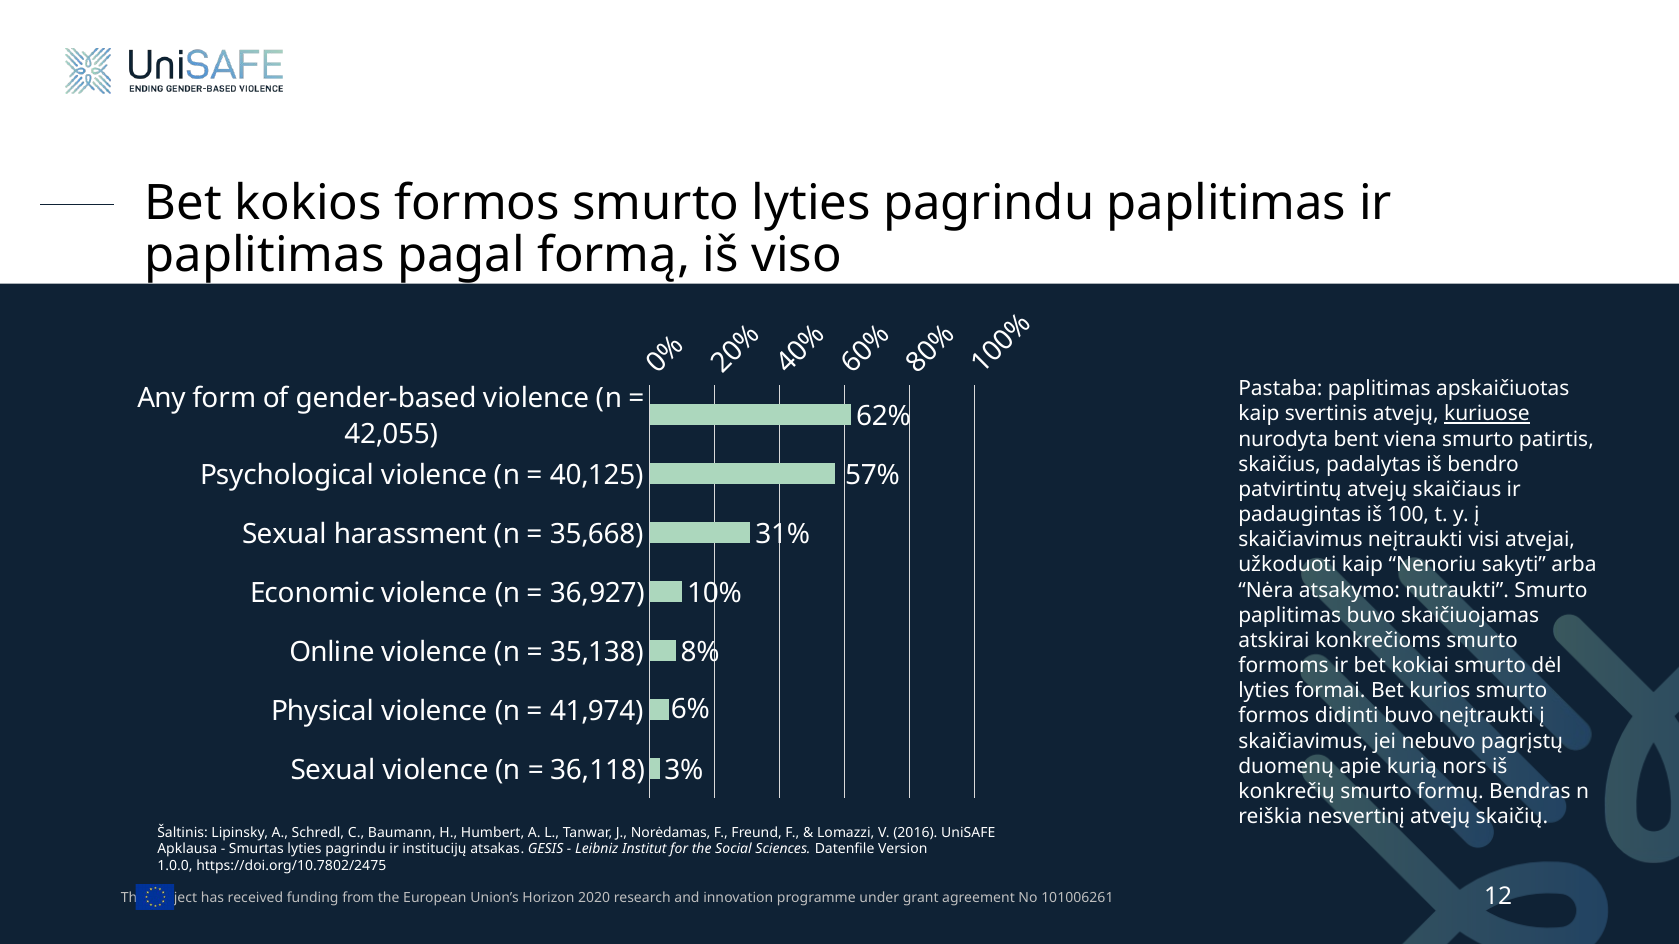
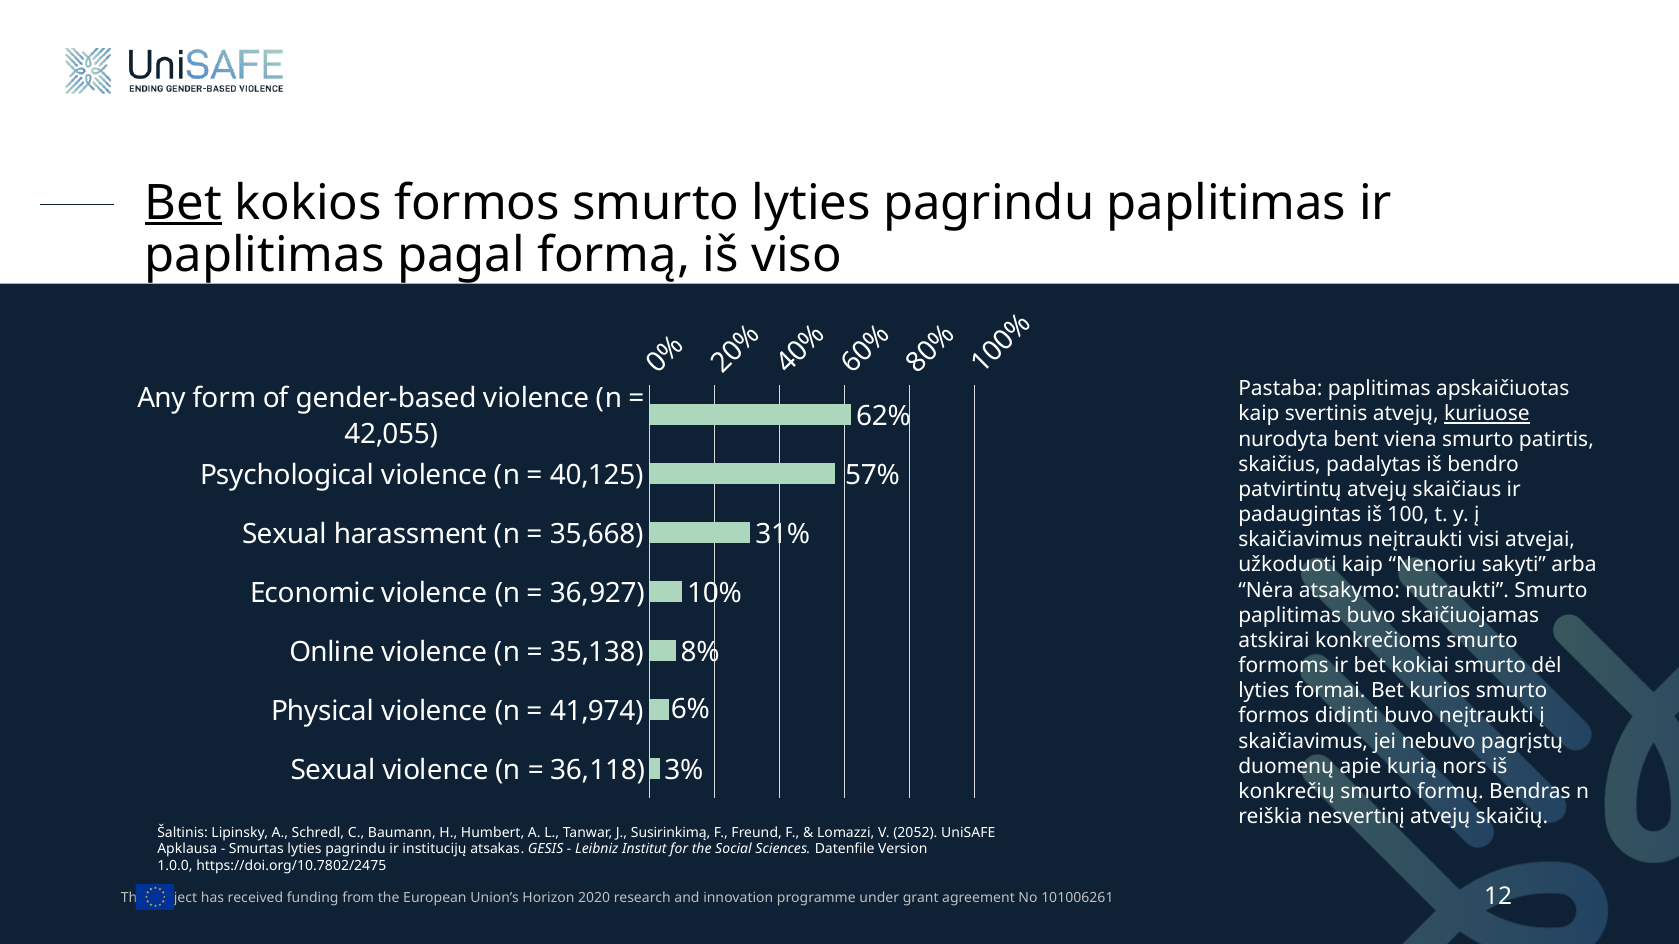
Bet underline: none -> present (183, 203)
Norėdamas: Norėdamas -> Susirinkimą (671, 833)
2016: 2016 -> 2052 (915, 833)
